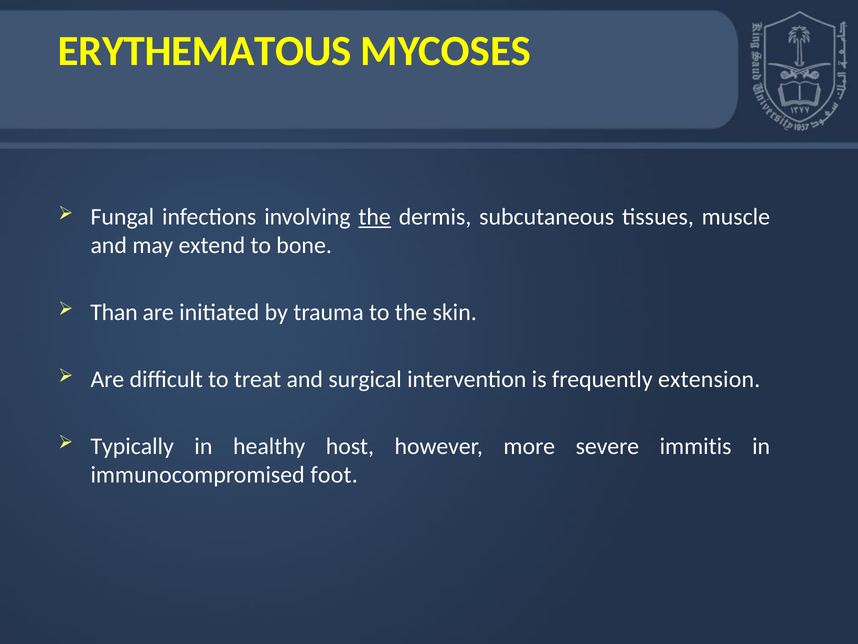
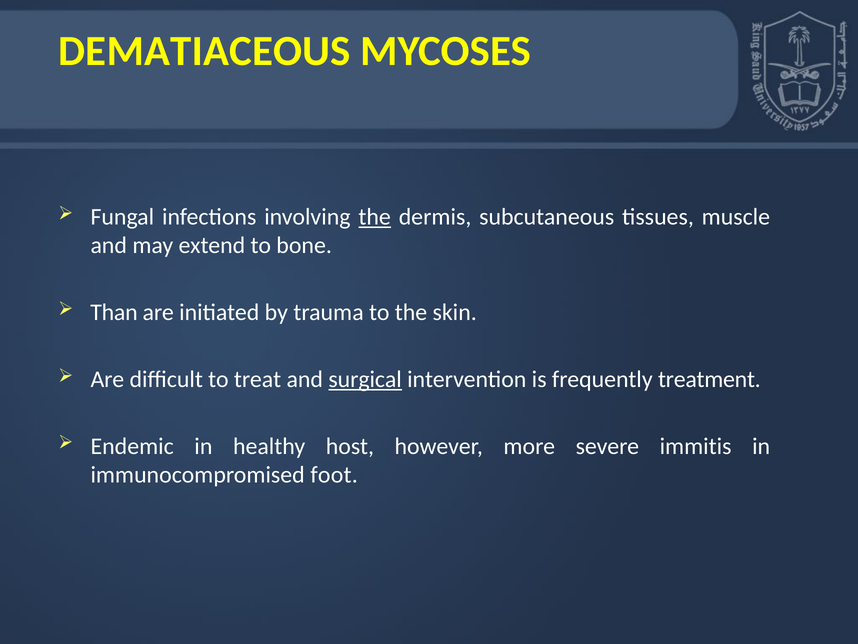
ERYTHEMATOUS: ERYTHEMATOUS -> DEMATIACEOUS (204, 51)
surgical underline: none -> present (365, 379)
extension: extension -> treatment (709, 379)
Typically: Typically -> Endemic (132, 446)
